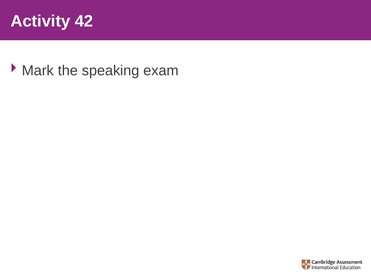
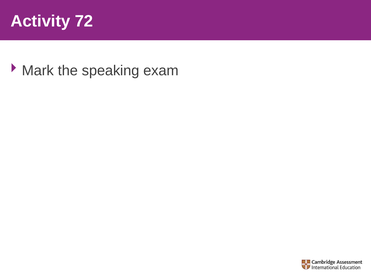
42: 42 -> 72 (84, 21)
